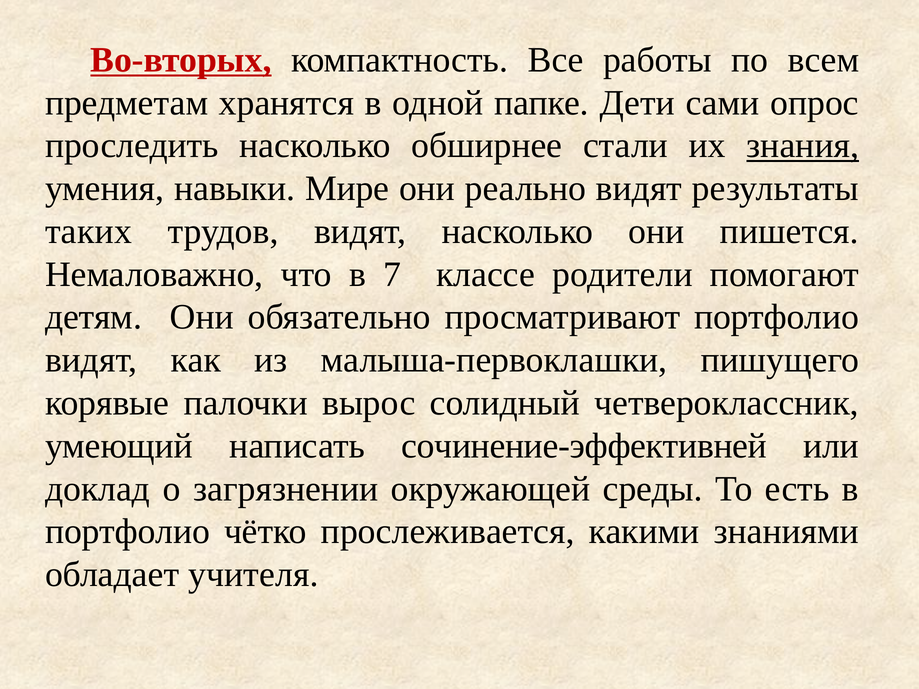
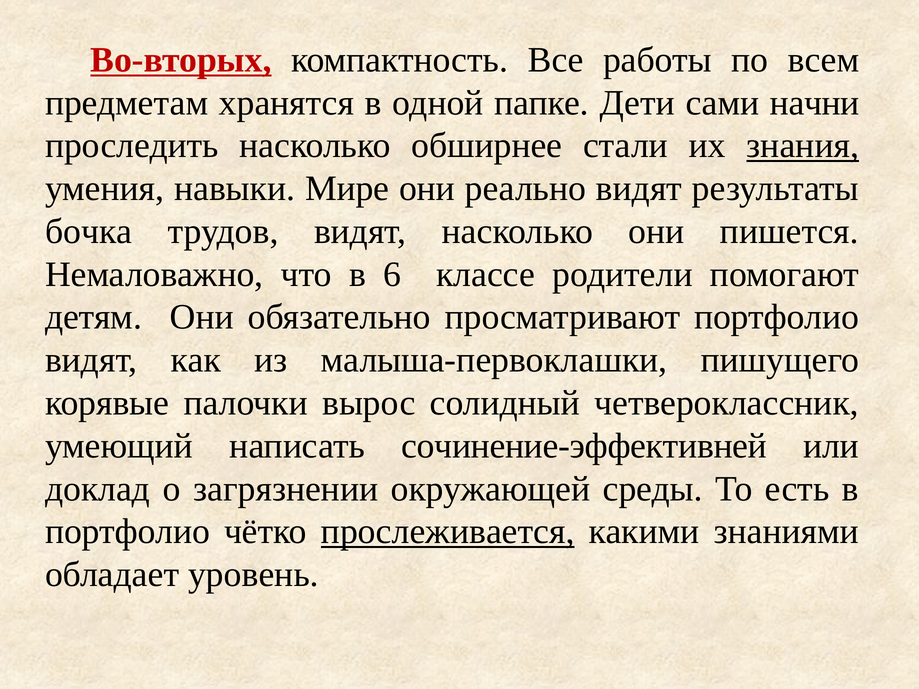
опрос: опрос -> начни (815, 103)
таких: таких -> бочка (89, 231)
7: 7 -> 6 (392, 274)
прослеживается underline: none -> present (448, 532)
учителя: учителя -> уровень (253, 575)
